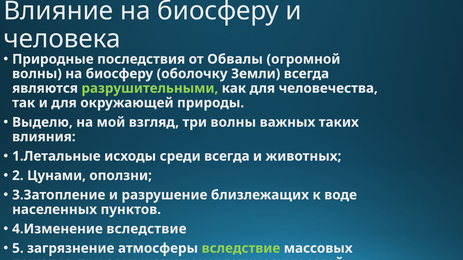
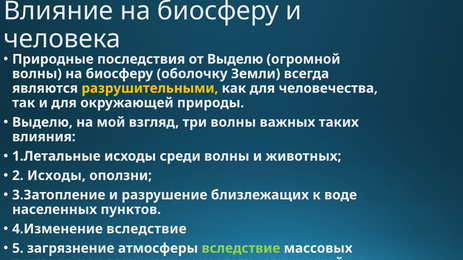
от Обвалы: Обвалы -> Выделю (235, 59)
разрушительными colour: light green -> yellow (150, 88)
среди всегда: всегда -> волны (227, 156)
2 Цунами: Цунами -> Исходы (56, 176)
